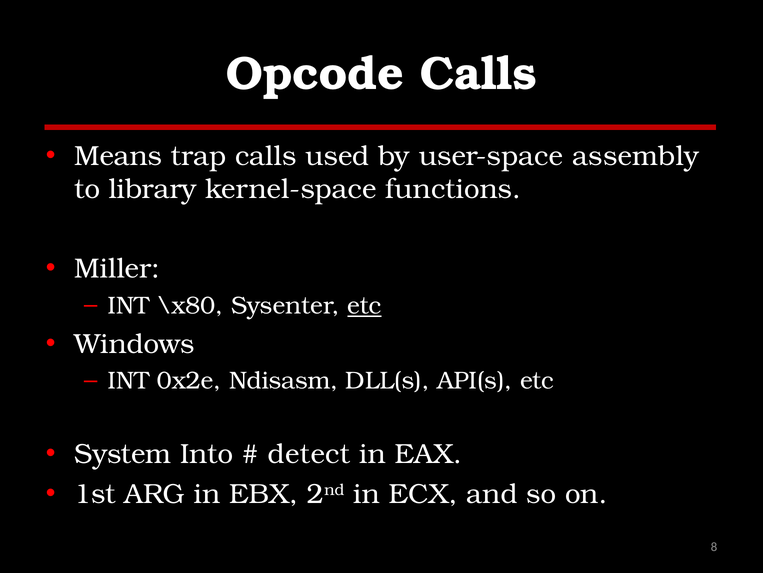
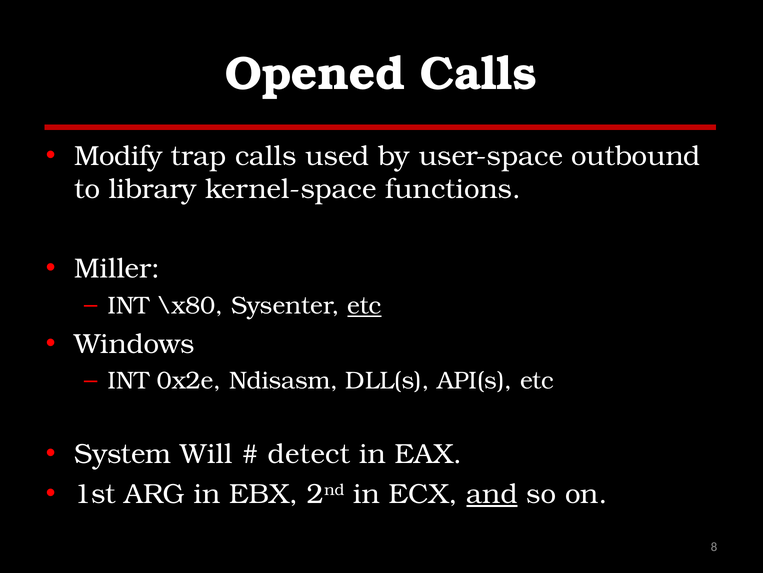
Opcode: Opcode -> Opened (315, 74)
Means: Means -> Modify (118, 156)
assembly: assembly -> outbound (636, 156)
Into: Into -> Will (206, 454)
and underline: none -> present (492, 494)
